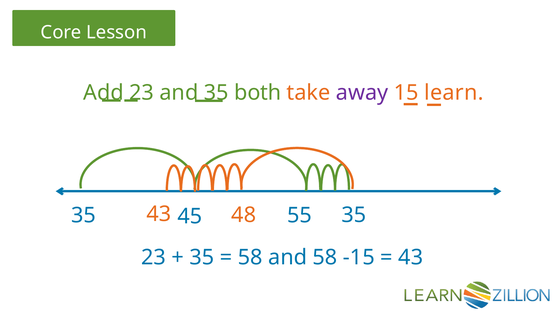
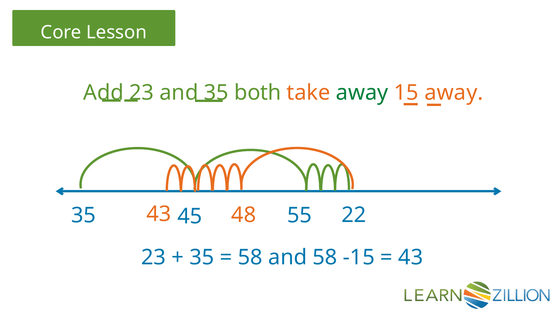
away colour: purple -> green (362, 93)
learn: learn -> away (454, 93)
43 35: 35 -> 22 (354, 215)
